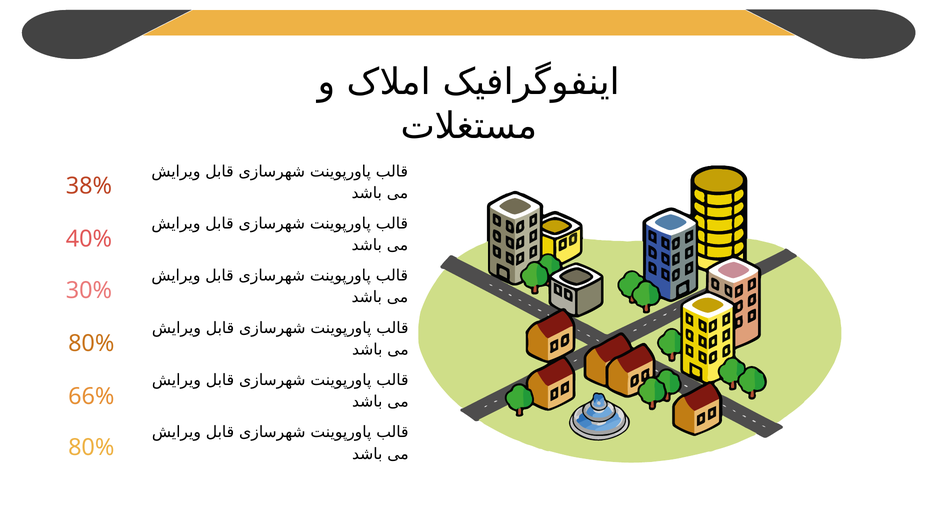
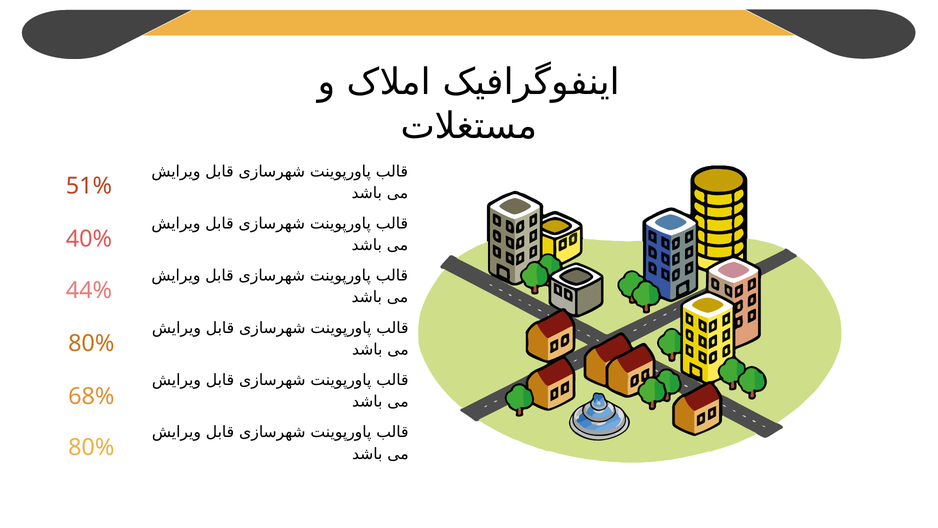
38%: 38% -> 51% (89, 186)
30%: 30% -> 44% (89, 290)
66%: 66% -> 68% (91, 396)
